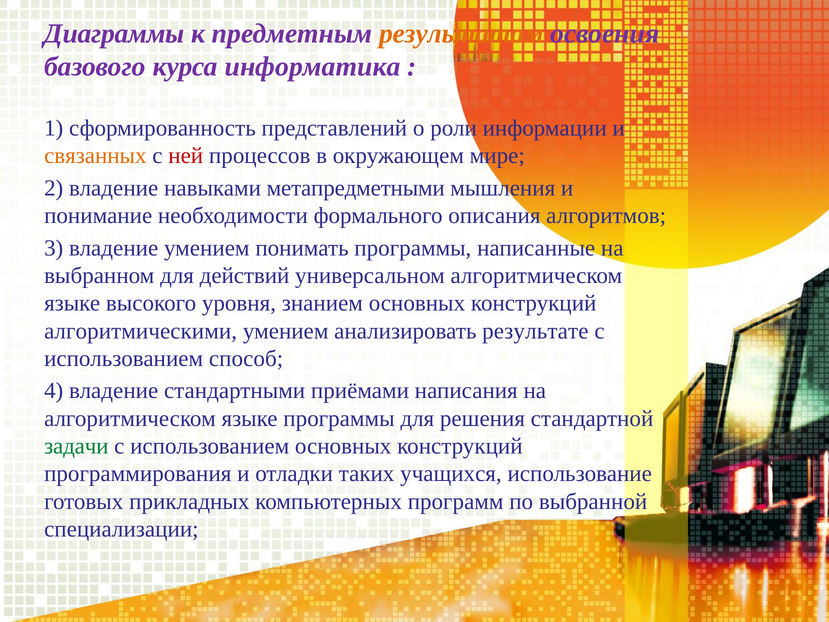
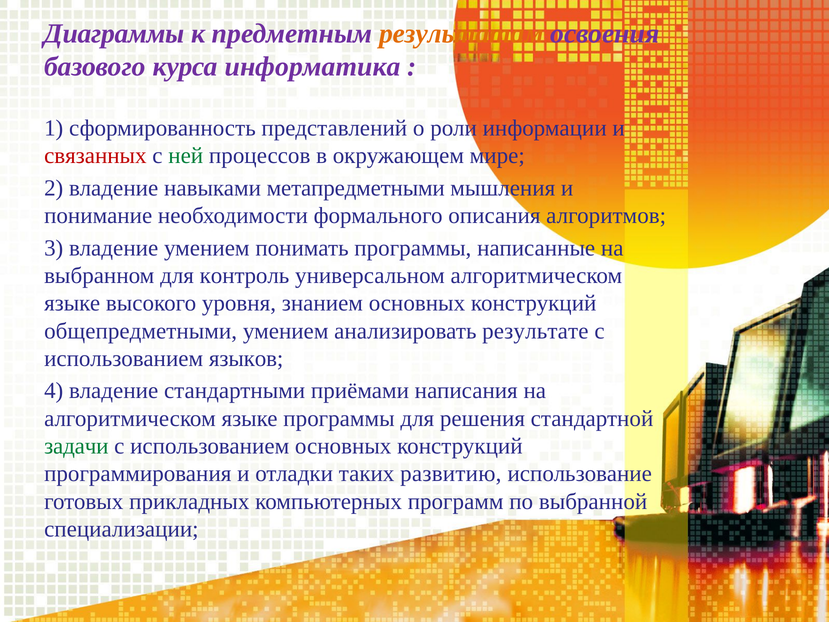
связанных colour: orange -> red (95, 156)
ней colour: red -> green (186, 156)
действий: действий -> контроль (245, 275)
алгоритмическими: алгоритмическими -> общепредметными (141, 331)
способ: способ -> языков (246, 358)
учащихся: учащихся -> развитию (451, 474)
